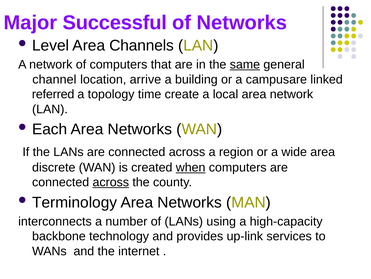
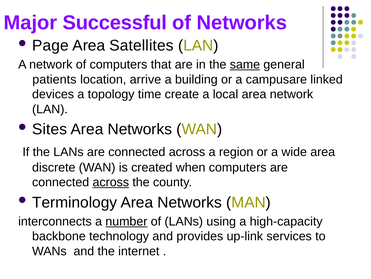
Level: Level -> Page (51, 45)
Channels: Channels -> Satellites (142, 45)
channel: channel -> patients (54, 79)
referred: referred -> devices (53, 94)
Each: Each -> Sites (50, 129)
when underline: present -> none (191, 167)
number underline: none -> present (126, 221)
